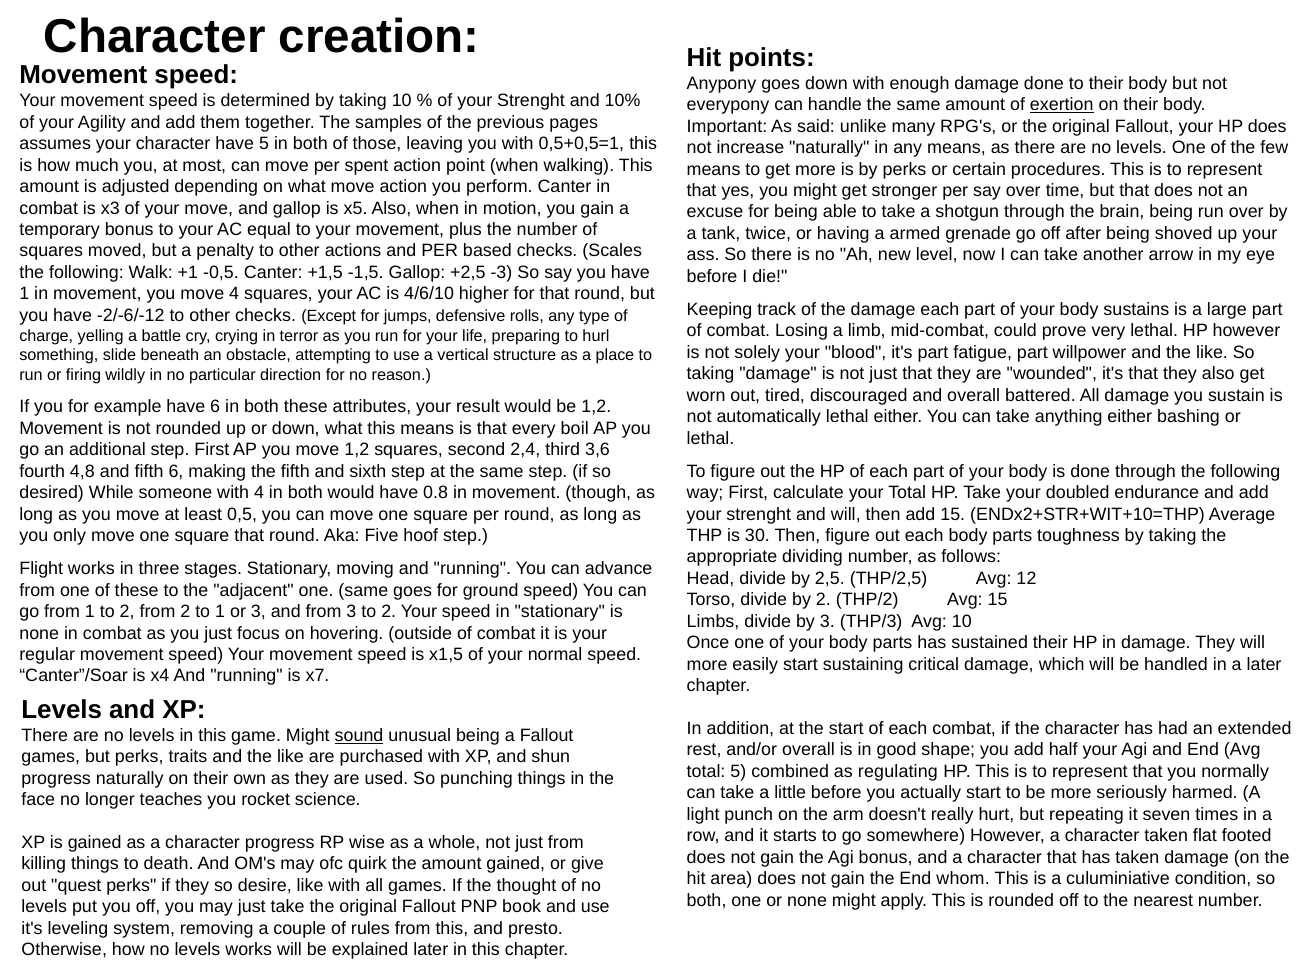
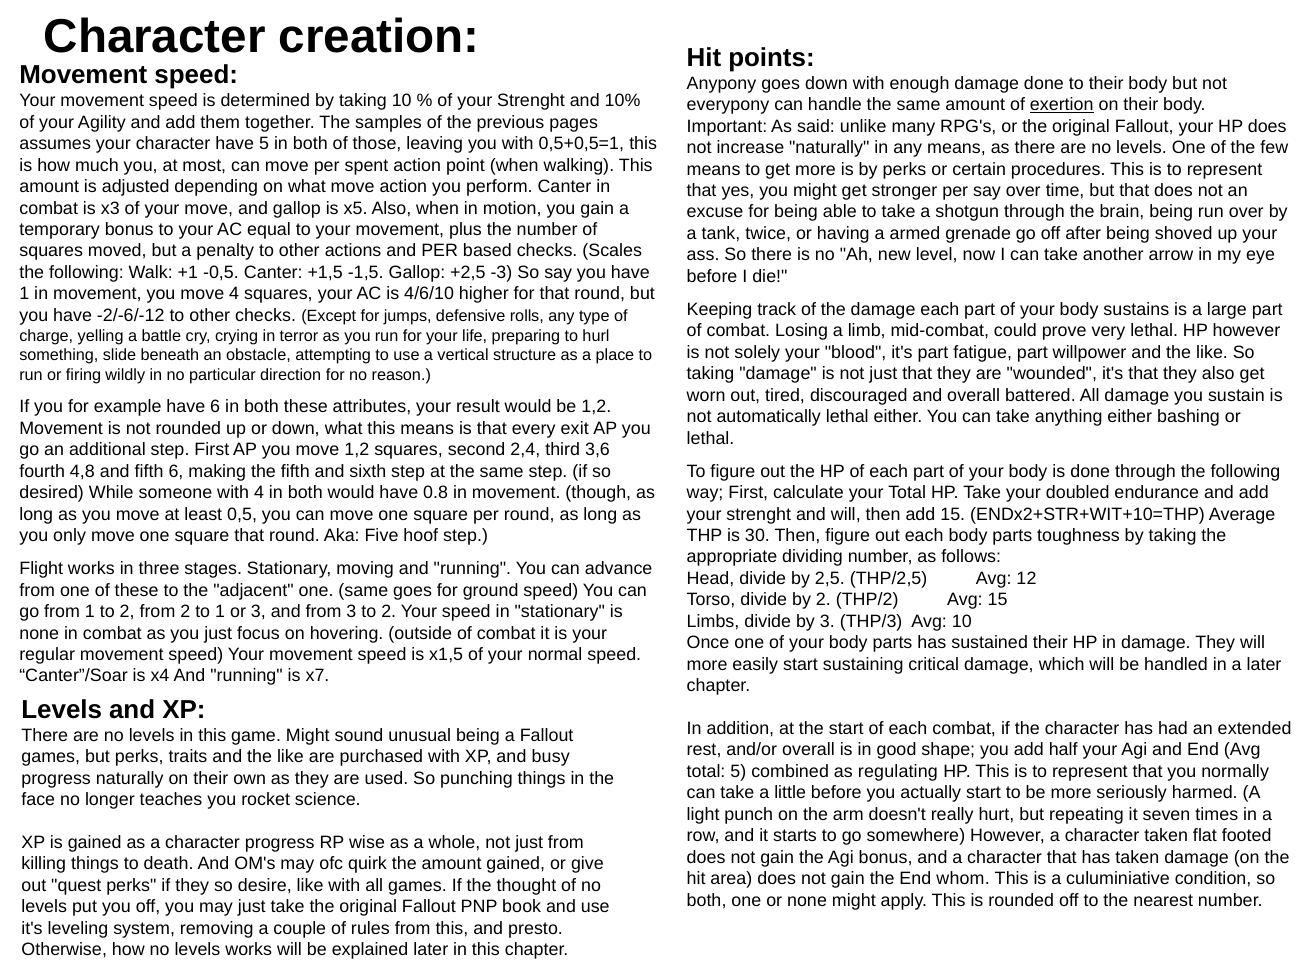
boil: boil -> exit (575, 429)
sound underline: present -> none (359, 736)
shun: shun -> busy (551, 757)
